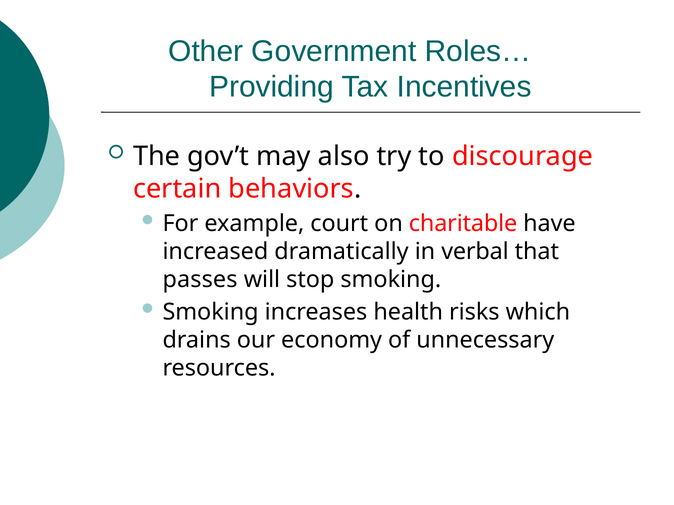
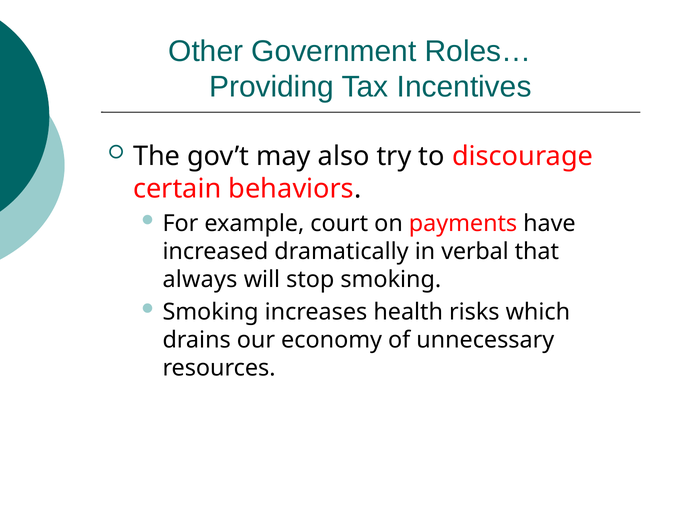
charitable: charitable -> payments (463, 224)
passes: passes -> always (200, 280)
